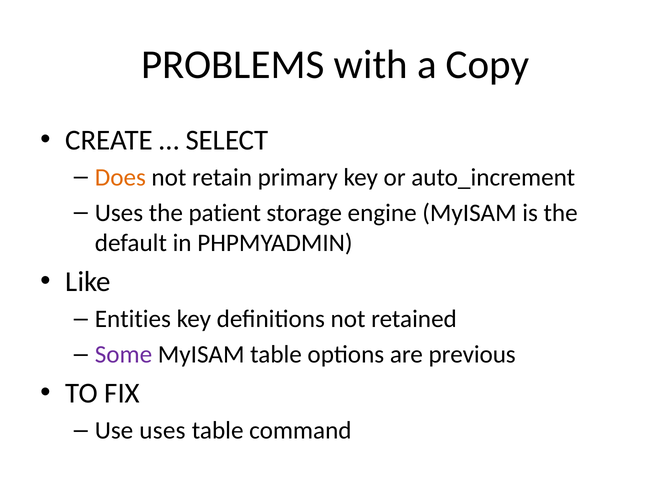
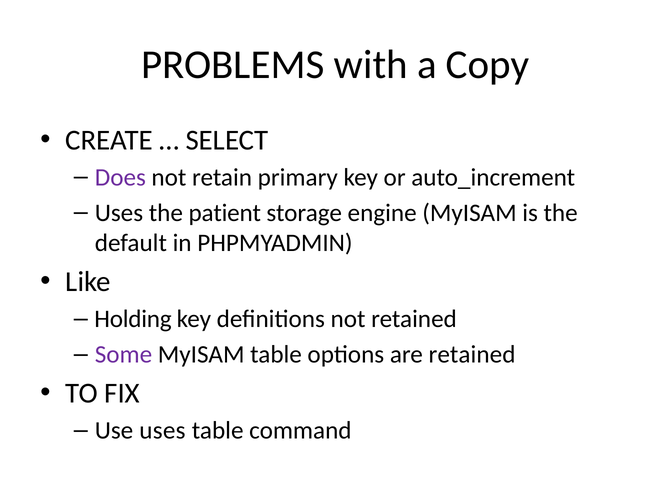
Does colour: orange -> purple (120, 178)
Entities: Entities -> Holding (133, 319)
are previous: previous -> retained (472, 355)
